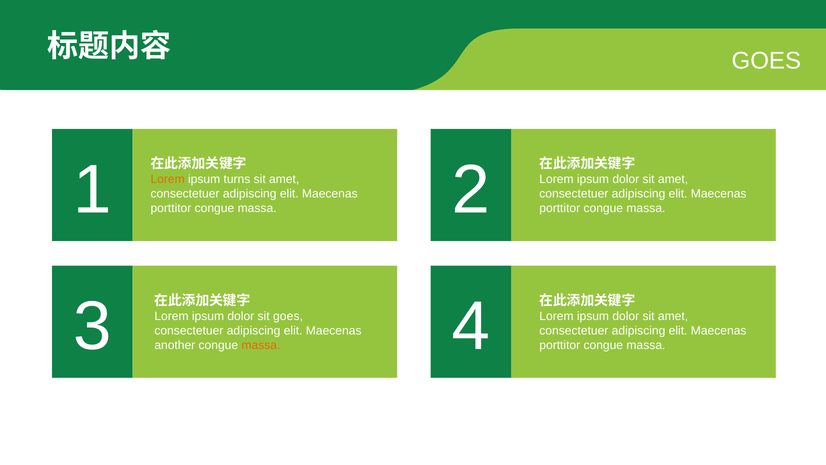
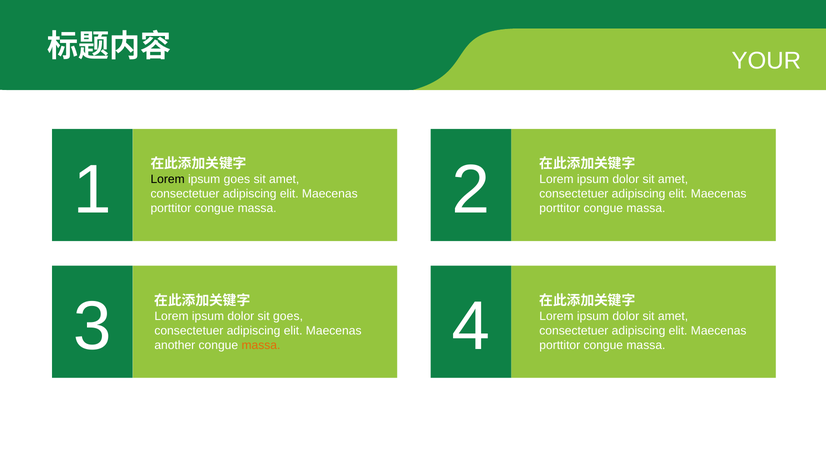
GOES: GOES -> YOUR (766, 61)
Lorem colour: orange -> black (168, 179)
ipsum turns: turns -> goes (237, 179)
